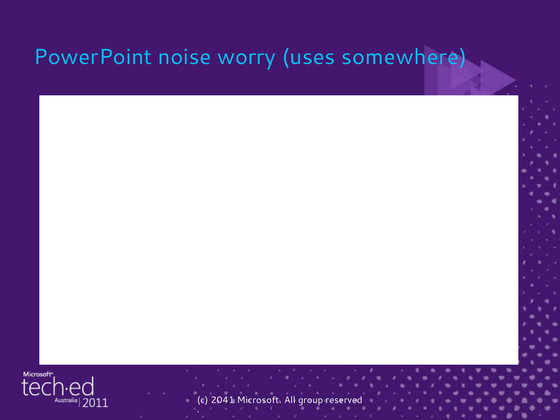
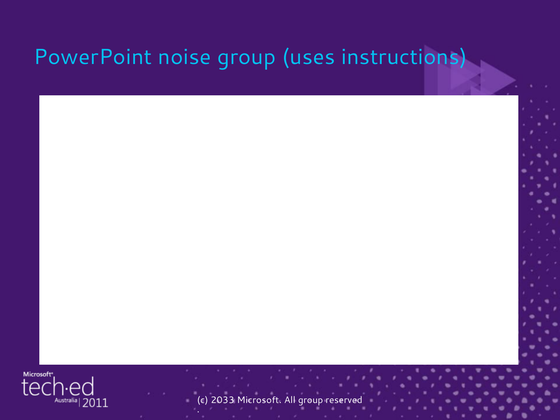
noise worry: worry -> group (247, 57)
somewhere: somewhere -> instructions (404, 57)
2041: 2041 -> 2033 (223, 400)
